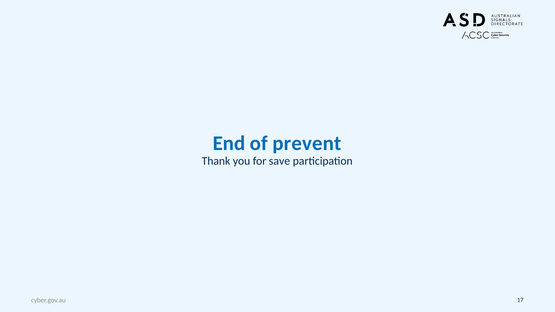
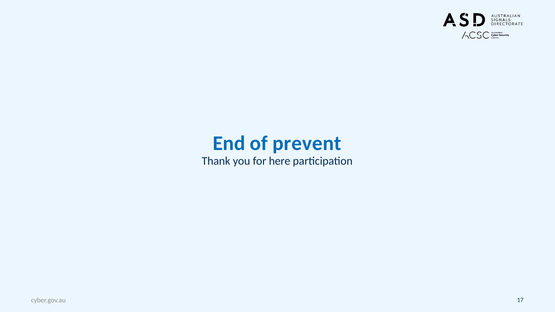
save: save -> here (280, 161)
